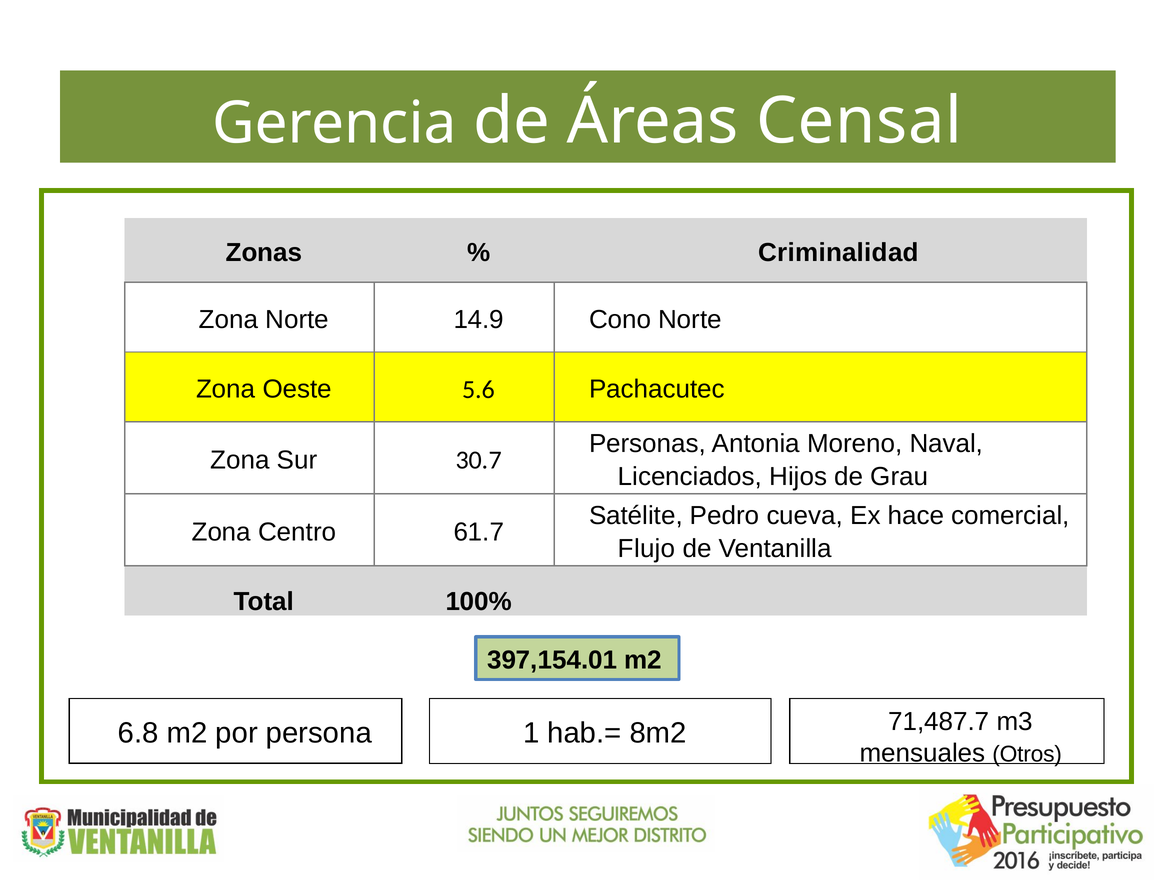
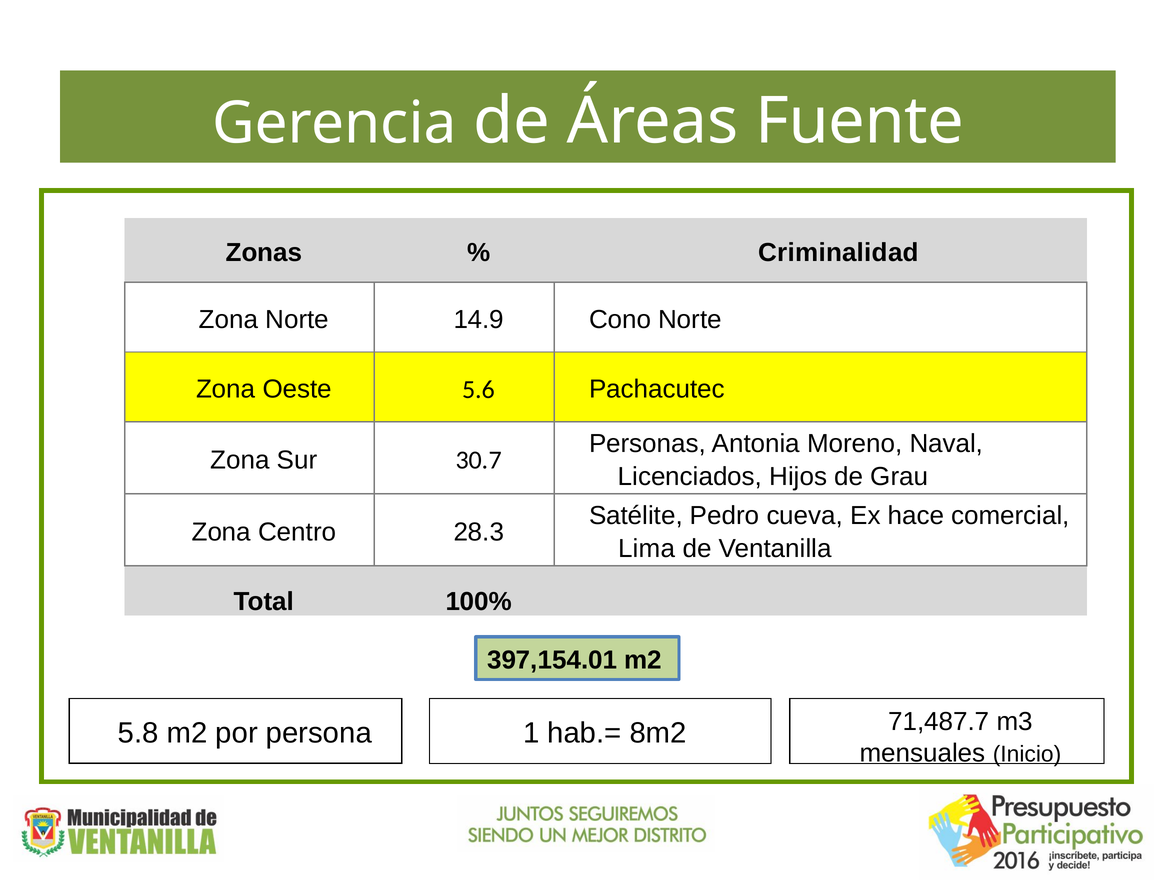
Censal: Censal -> Fuente (860, 121)
61.7: 61.7 -> 28.3 (479, 532)
Flujo: Flujo -> Lima (647, 549)
6.8: 6.8 -> 5.8 (138, 733)
Otros: Otros -> Inicio (1027, 754)
